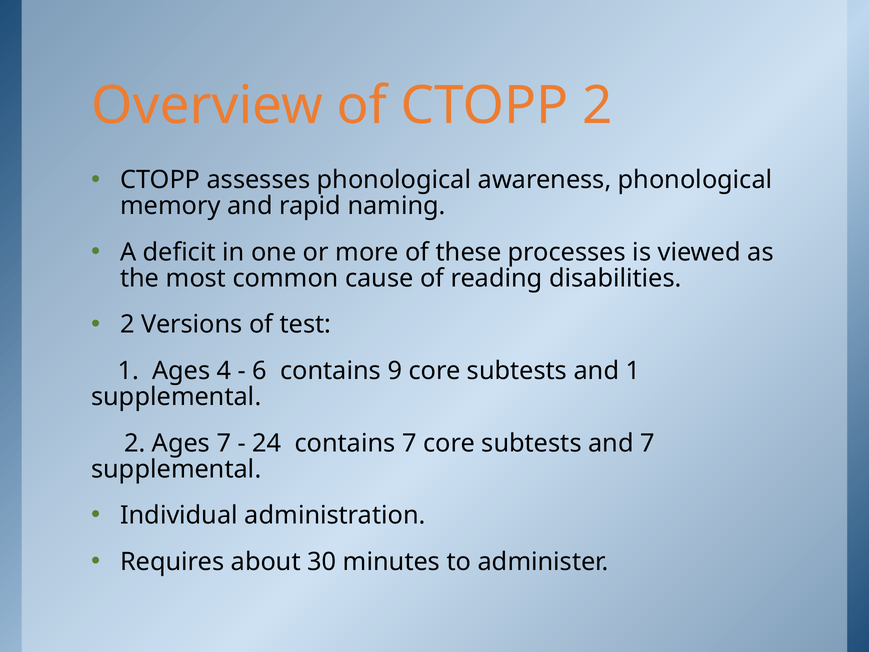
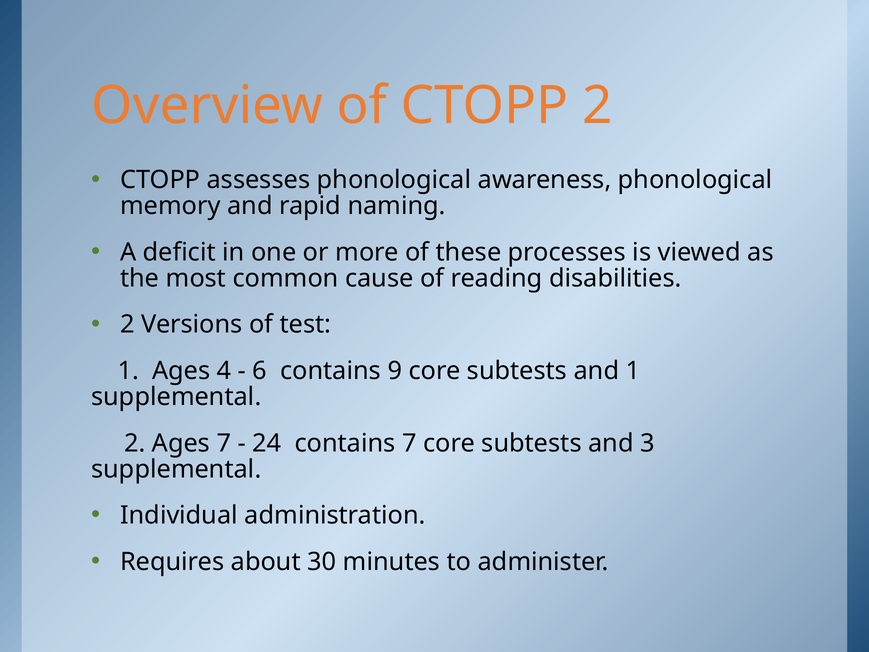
and 7: 7 -> 3 (648, 443)
